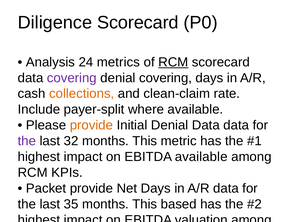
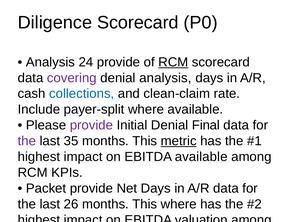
24 metrics: metrics -> provide (118, 62)
denial covering: covering -> analysis (165, 78)
collections colour: orange -> blue (82, 94)
provide colour: orange -> purple (91, 125)
Denial Data: Data -> Final (206, 125)
32: 32 -> 35 (71, 141)
metric underline: none -> present (179, 141)
35: 35 -> 26 (71, 204)
This based: based -> where (179, 204)
